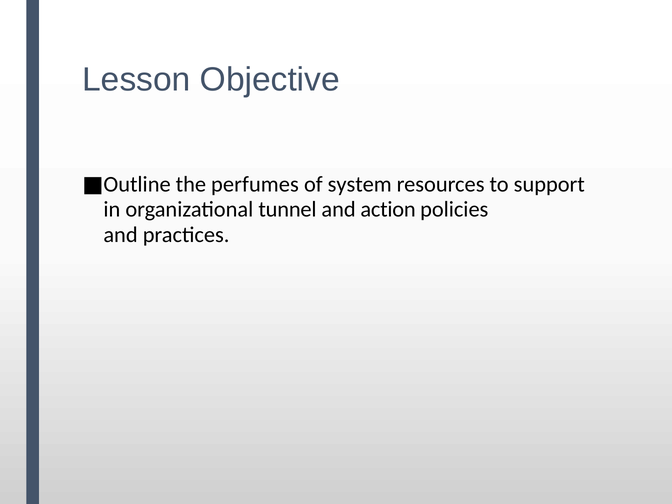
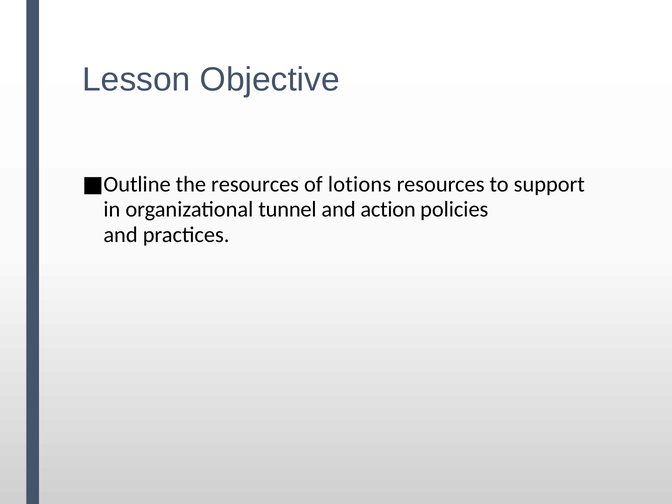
the perfumes: perfumes -> resources (255, 184)
system: system -> lotions (360, 184)
